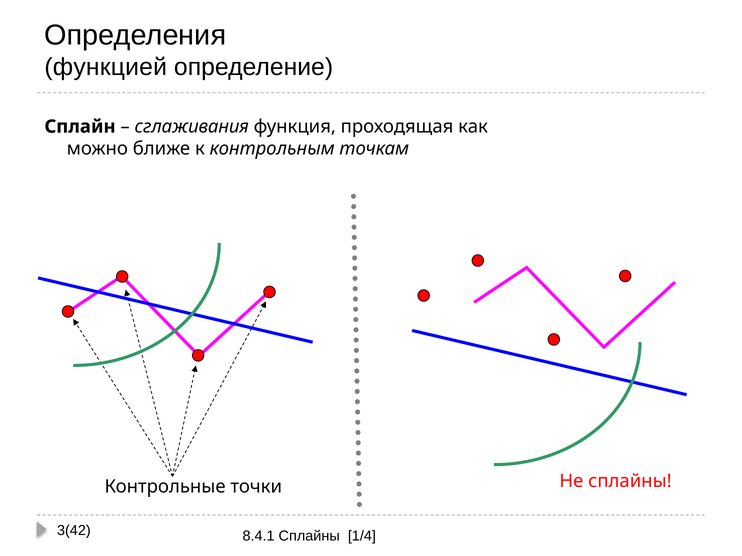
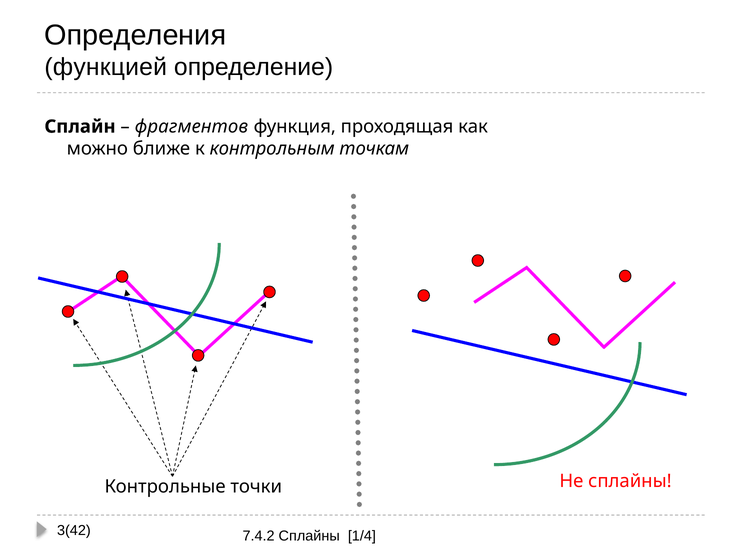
сглаживания: сглаживания -> фрагментов (192, 127)
8.4.1: 8.4.1 -> 7.4.2 (259, 537)
